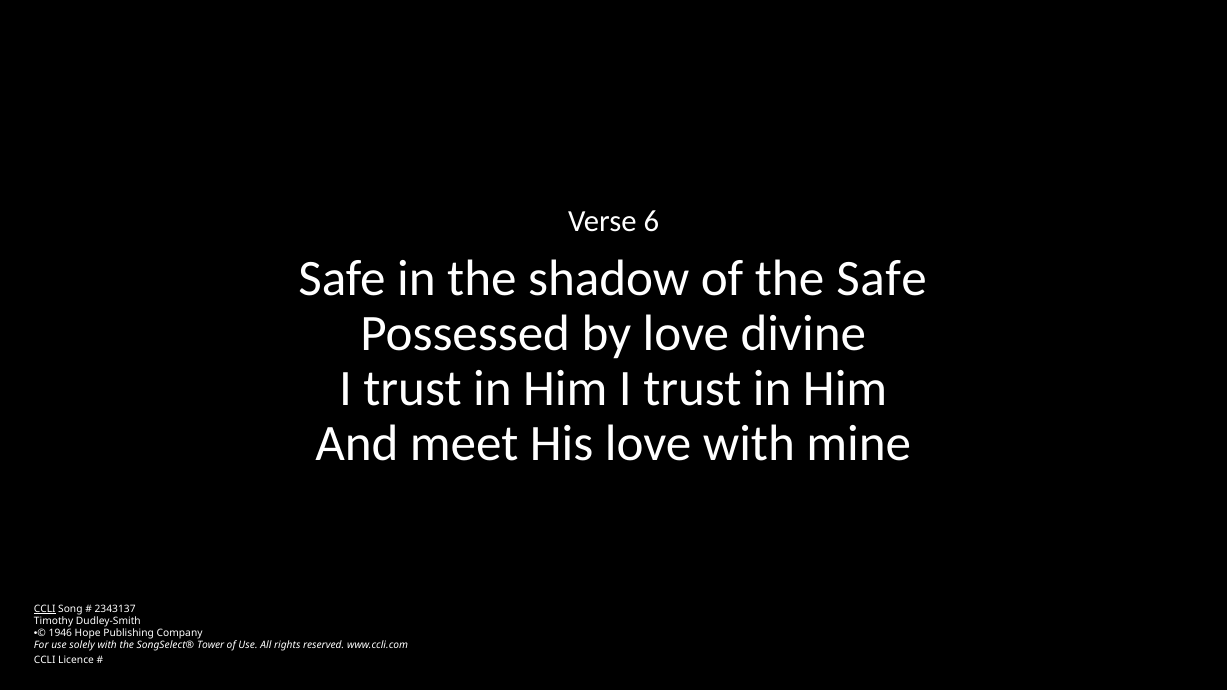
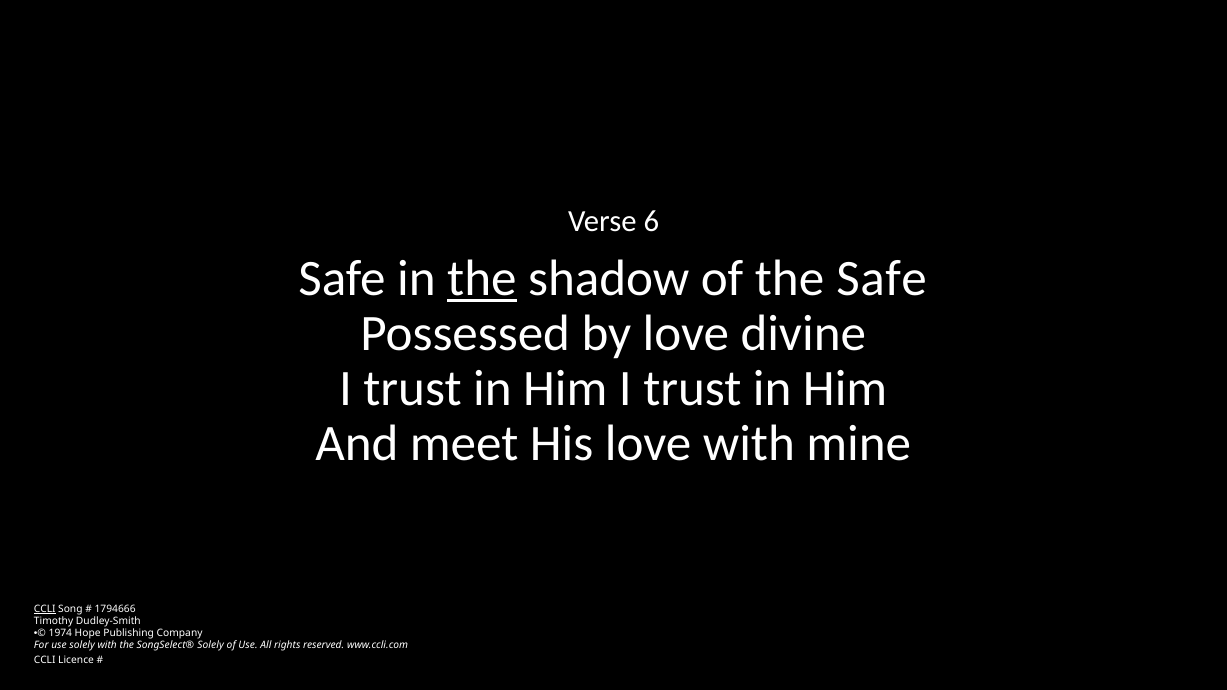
the underline: none -> present (482, 279)
2343137: 2343137 -> 1794666 (115, 609)
1946: 1946 -> 1974 (60, 634)
SongSelect® Tower: Tower -> Solely (211, 646)
